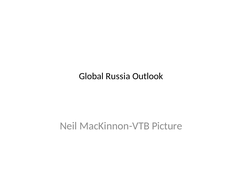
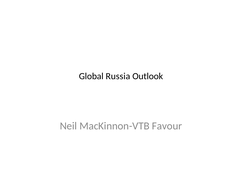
Picture: Picture -> Favour (167, 126)
